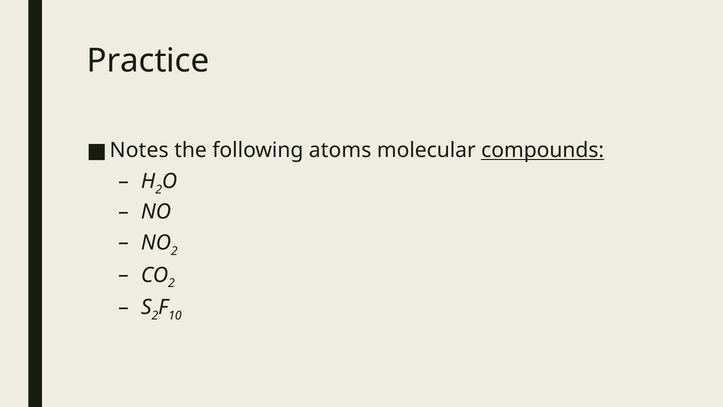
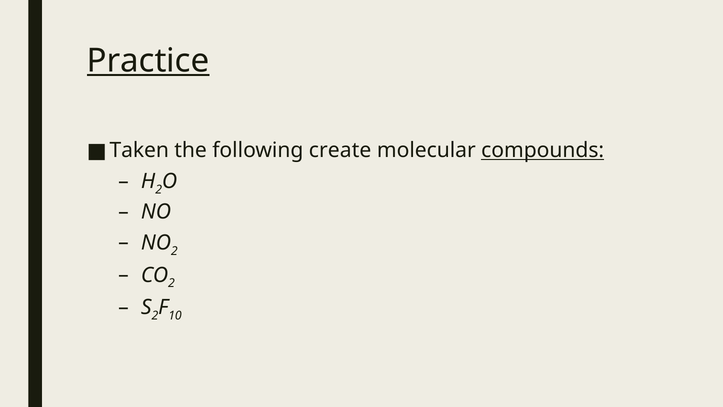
Practice underline: none -> present (148, 61)
Notes: Notes -> Taken (139, 150)
atoms: atoms -> create (340, 150)
